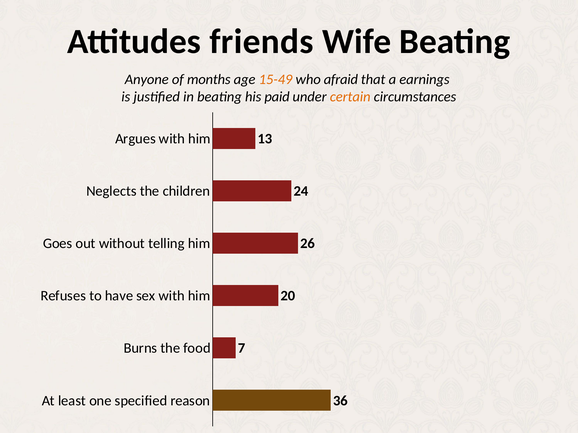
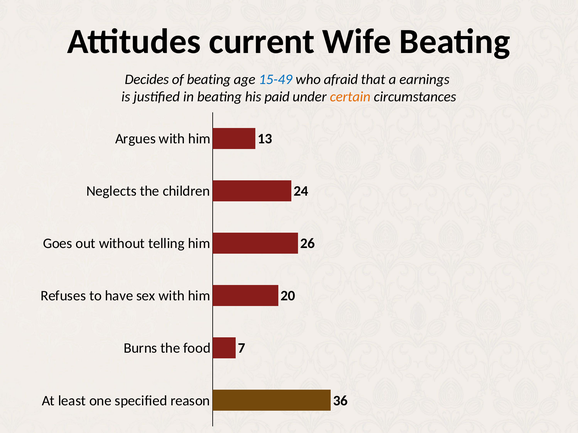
friends: friends -> current (262, 42)
Anyone: Anyone -> Decides (147, 80)
of months: months -> beating (209, 80)
15-49 colour: orange -> blue (276, 80)
